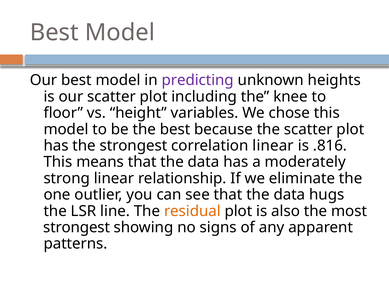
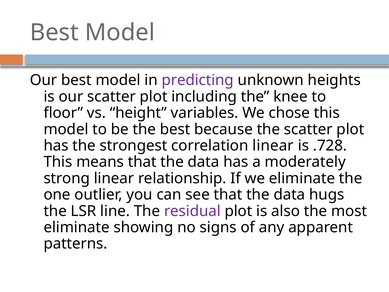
.816: .816 -> .728 (330, 145)
residual colour: orange -> purple (192, 211)
strongest: strongest -> eliminate (77, 227)
